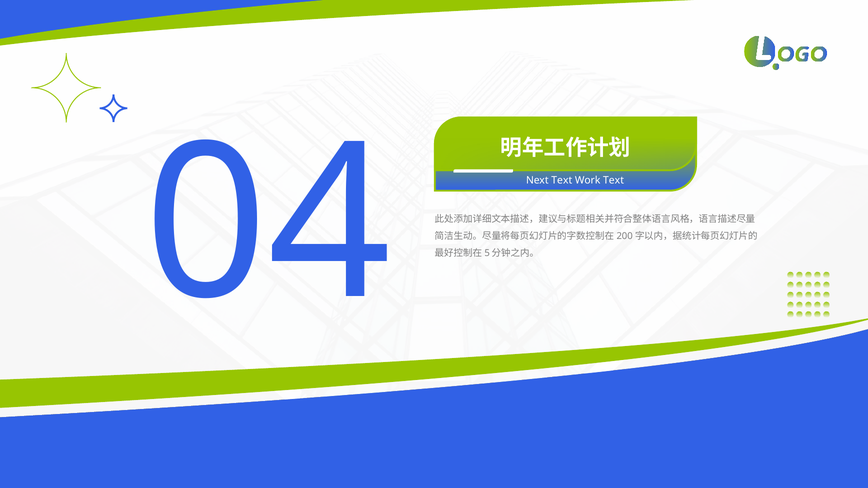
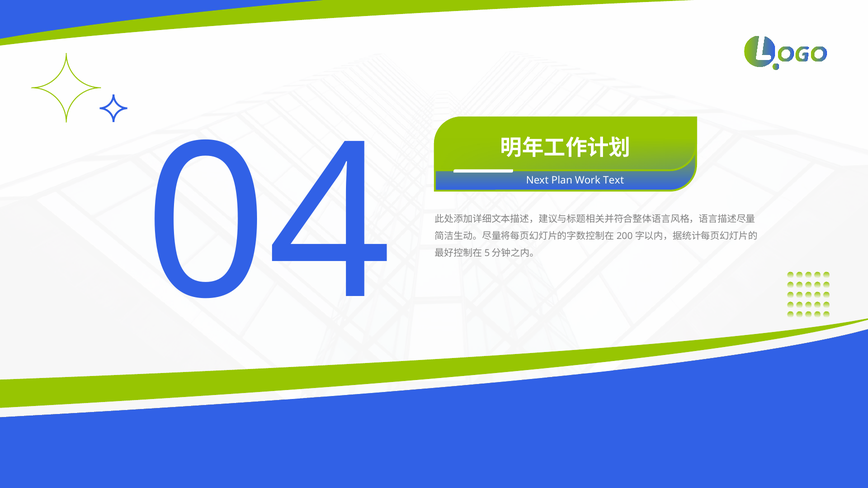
Next Text: Text -> Plan (562, 180)
